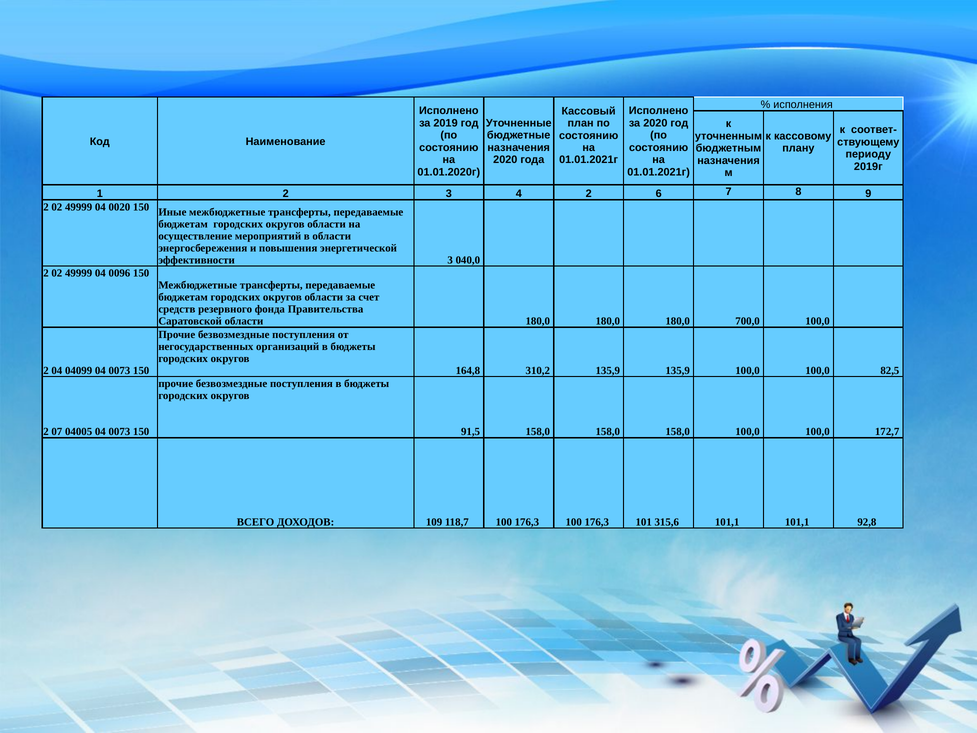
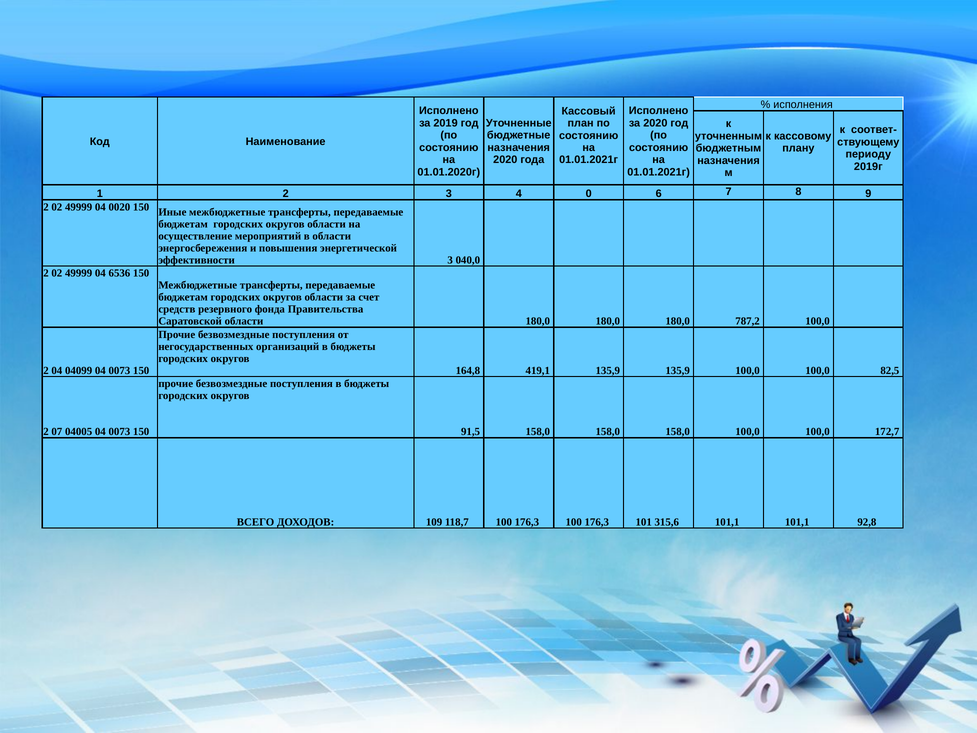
4 2: 2 -> 0 (589, 194)
0096: 0096 -> 6536 (119, 273)
700,0: 700,0 -> 787,2 (748, 321)
310,2: 310,2 -> 419,1 (538, 370)
